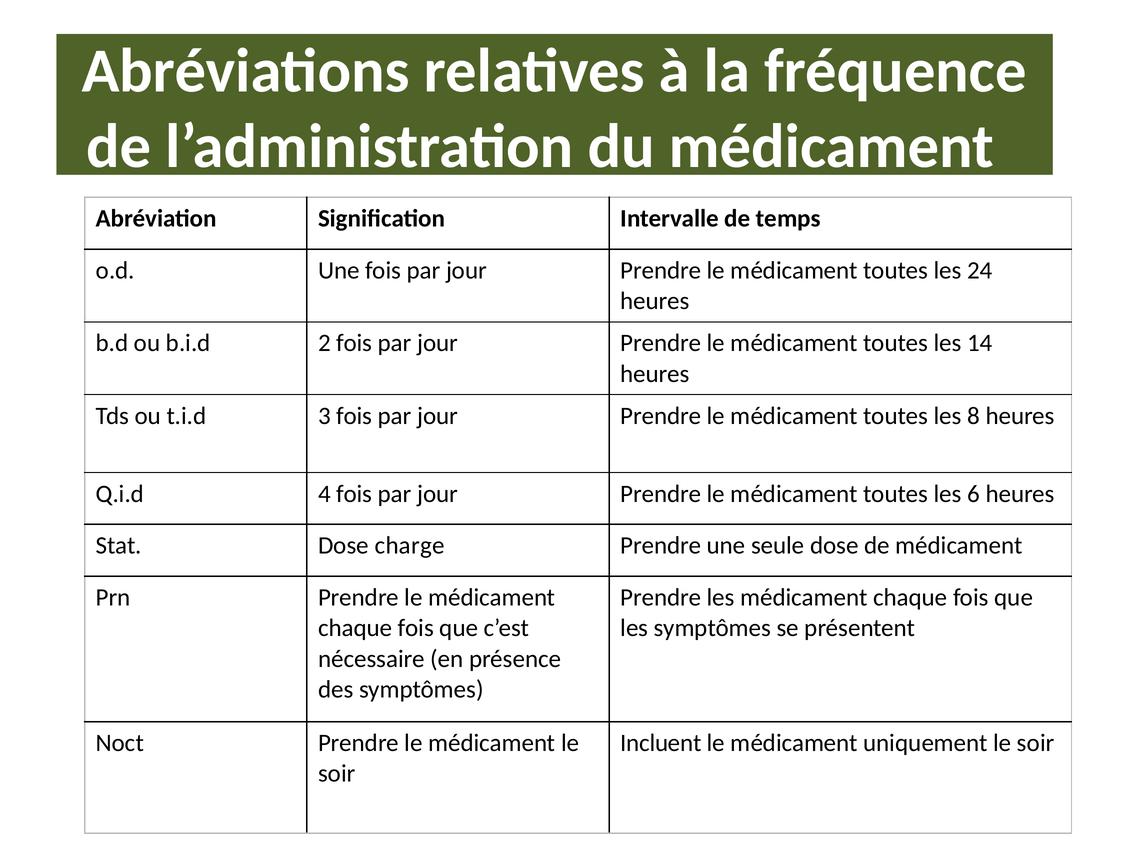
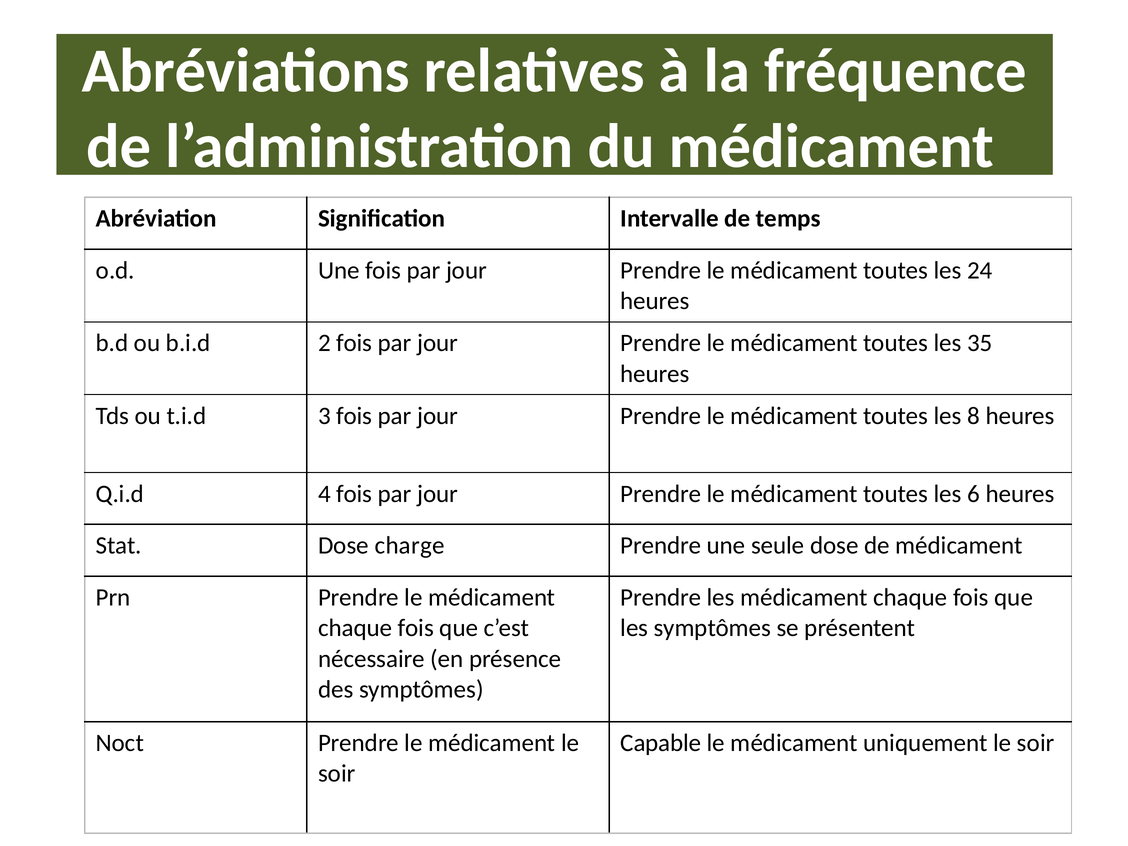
14: 14 -> 35 (980, 343)
Incluent: Incluent -> Capable (661, 743)
